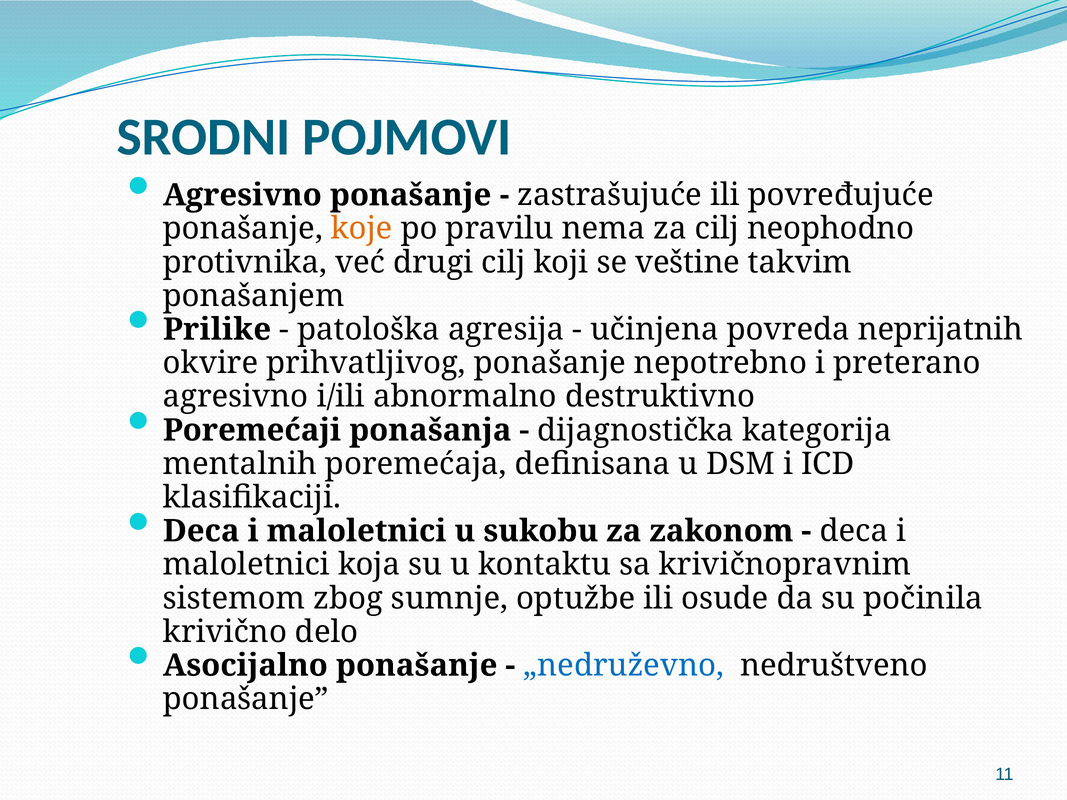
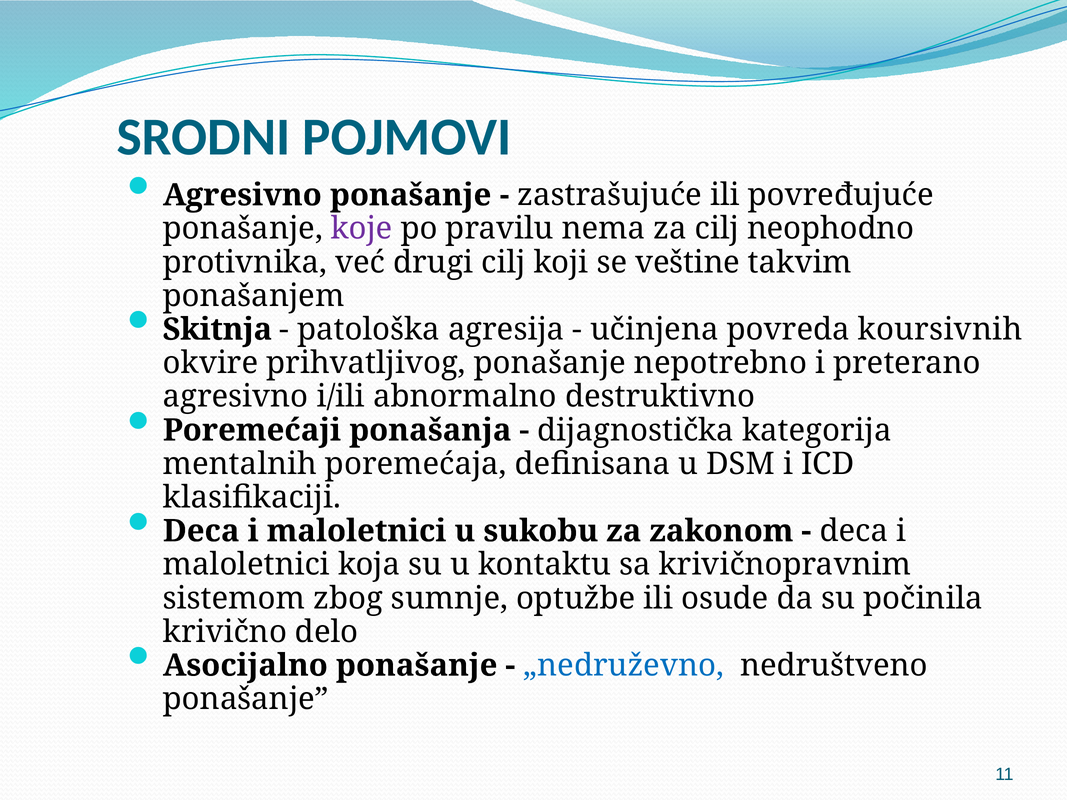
koje colour: orange -> purple (362, 229)
Prilike: Prilike -> Skitnja (217, 330)
neprijatnih: neprijatnih -> koursivnih (940, 330)
